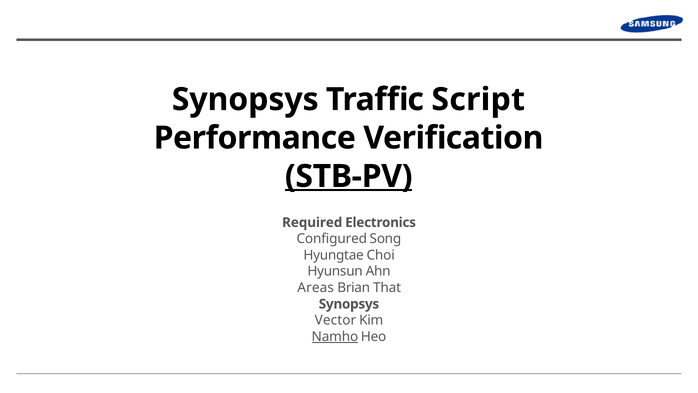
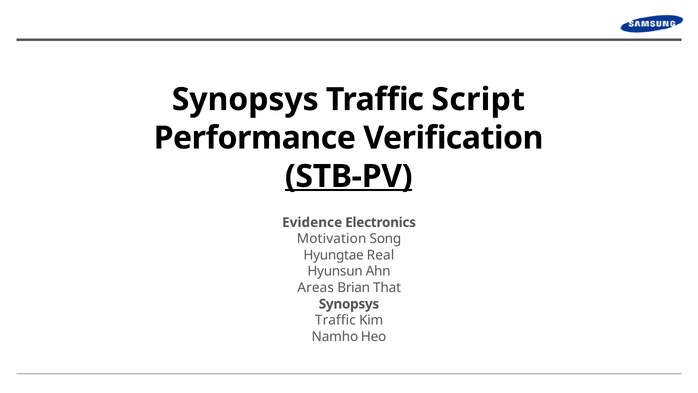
Required: Required -> Evidence (312, 222)
Configured: Configured -> Motivation (332, 239)
Choi: Choi -> Real (381, 255)
Vector: Vector -> Traffic (335, 320)
Namho underline: present -> none (335, 336)
